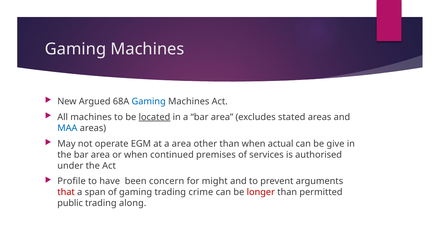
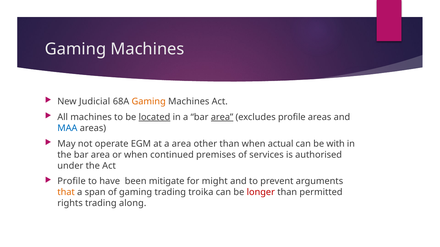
Argued: Argued -> Judicial (95, 102)
Gaming colour: blue -> orange (149, 102)
area underline: none -> present (222, 117)
excludes stated: stated -> profile (292, 117)
give: give -> with (336, 144)
concern: concern -> mitigate (167, 182)
that colour: red -> orange (66, 193)
crime: crime -> troika (201, 193)
public: public -> rights (70, 204)
